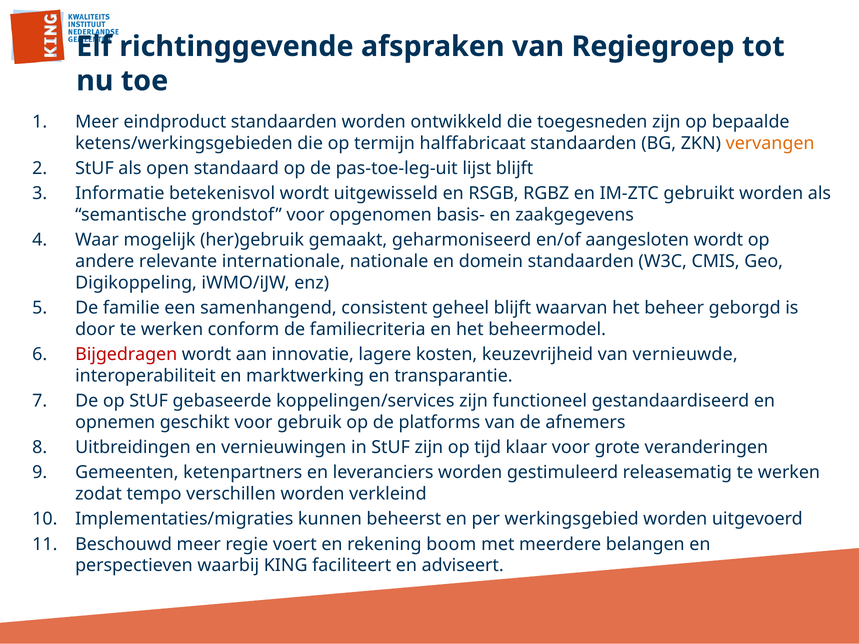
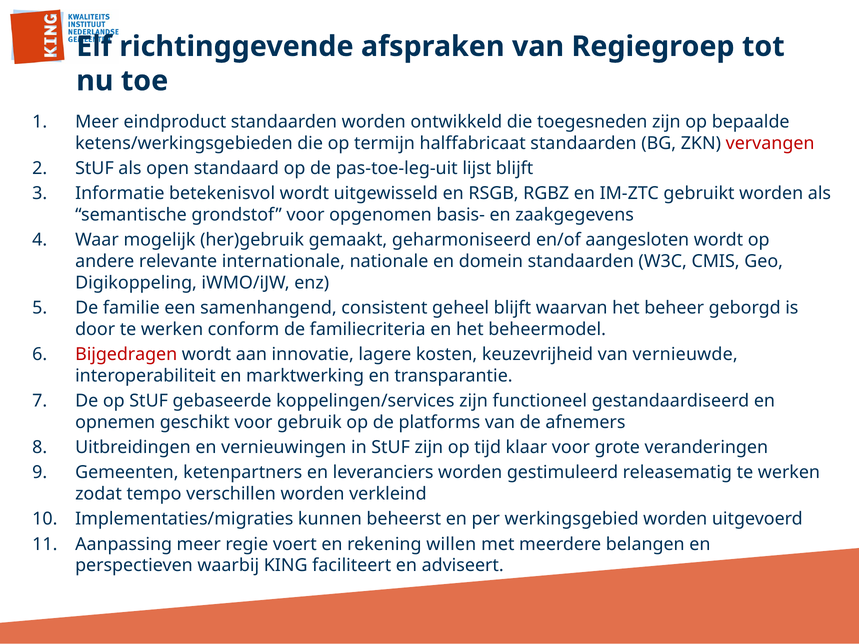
vervangen colour: orange -> red (770, 143)
Beschouwd: Beschouwd -> Aanpassing (124, 544)
boom: boom -> willen (451, 544)
